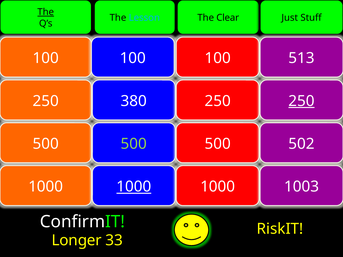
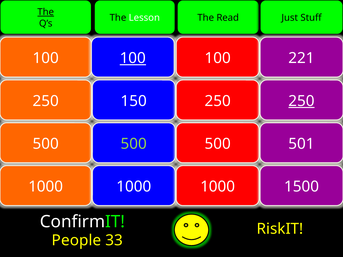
Lesson colour: light blue -> white (144, 18)
Clear: Clear -> Read (228, 18)
100 underline: none -> present (133, 58)
513: 513 -> 221 (302, 58)
380: 380 -> 150 (134, 101)
502: 502 -> 501 (302, 144)
1000 underline: present -> none (134, 187)
1003: 1003 -> 1500 (302, 187)
Longer: Longer -> People (77, 241)
